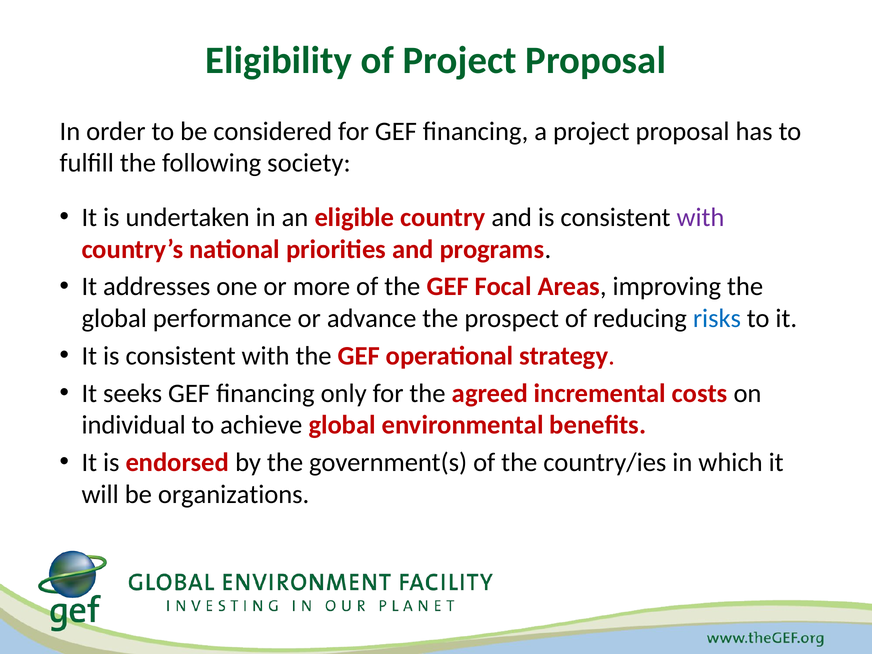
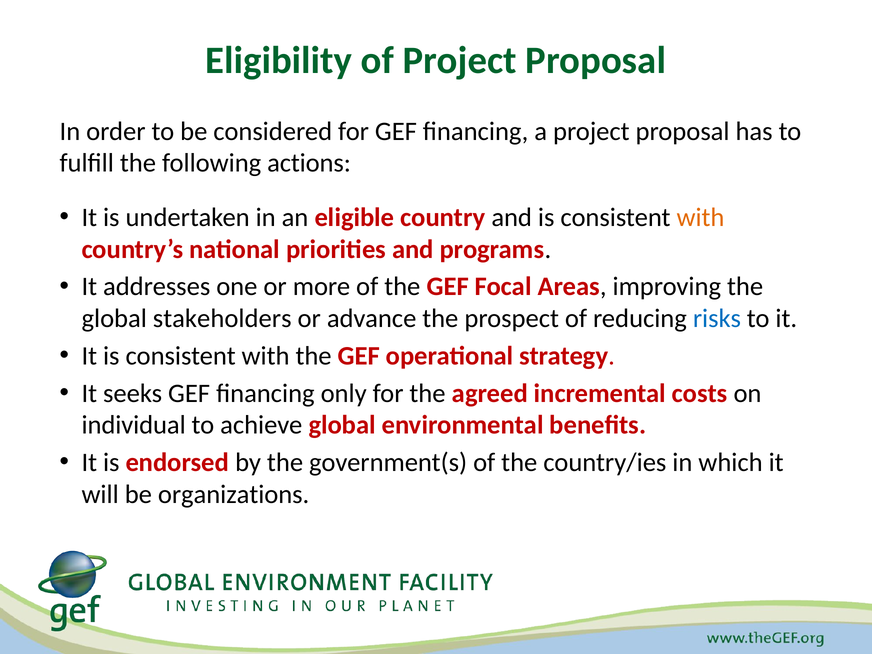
society: society -> actions (309, 163)
with colour: purple -> orange (700, 217)
performance: performance -> stakeholders (222, 319)
